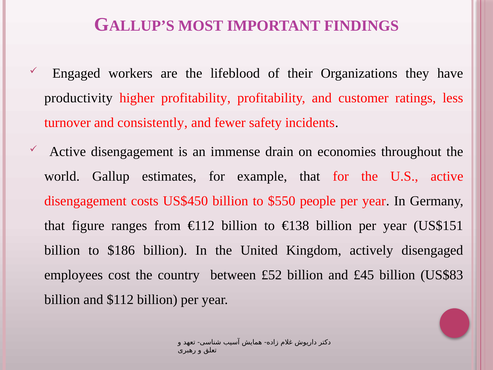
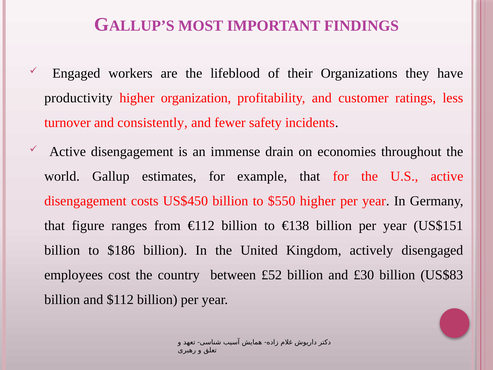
higher profitability: profitability -> organization (196, 98)
$550 people: people -> higher (318, 201)
£45: £45 -> £30 (364, 275)
